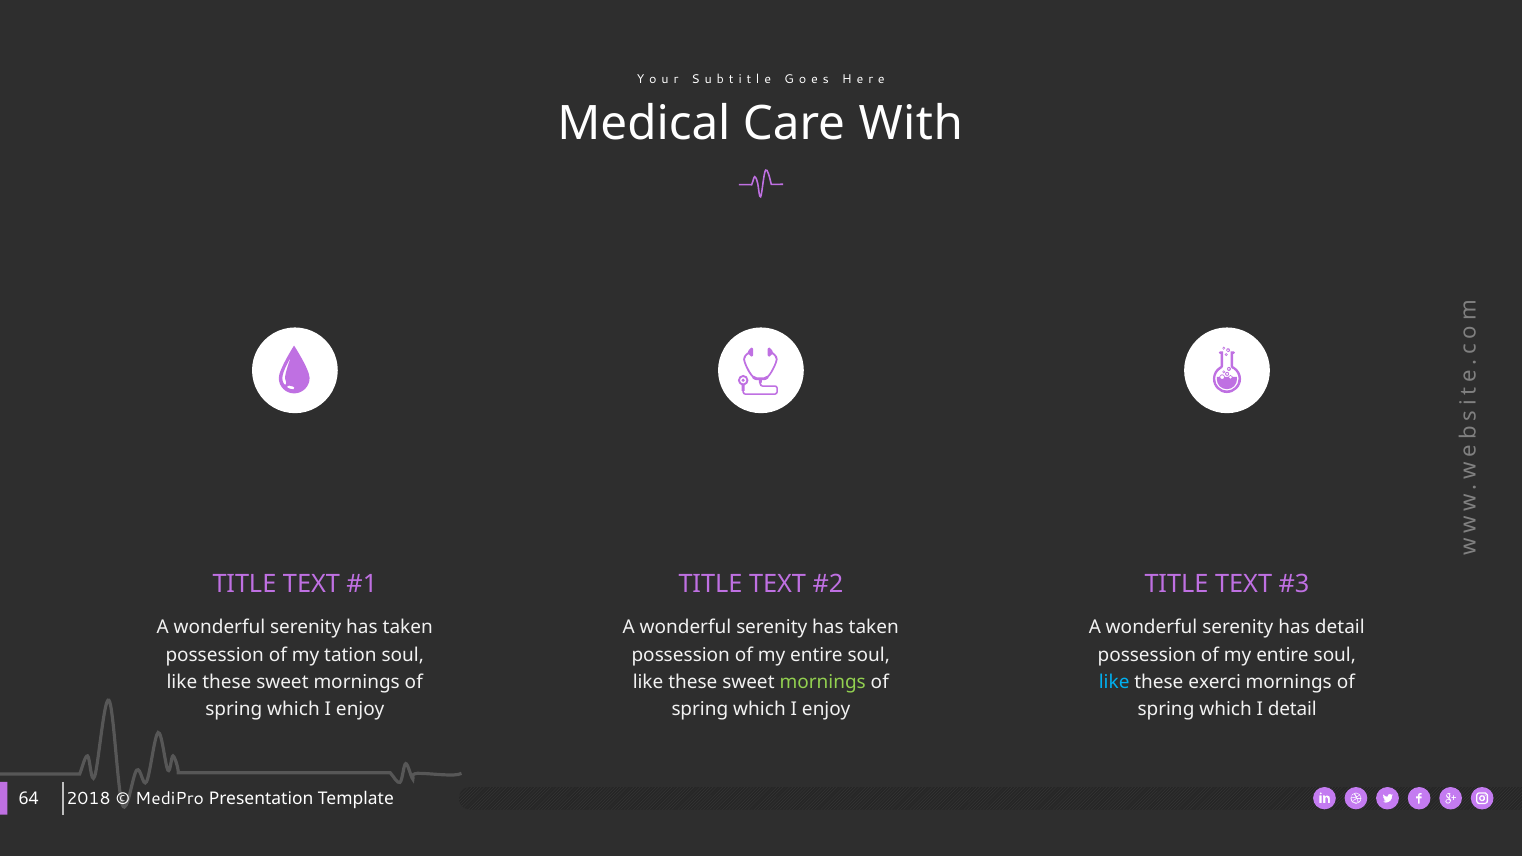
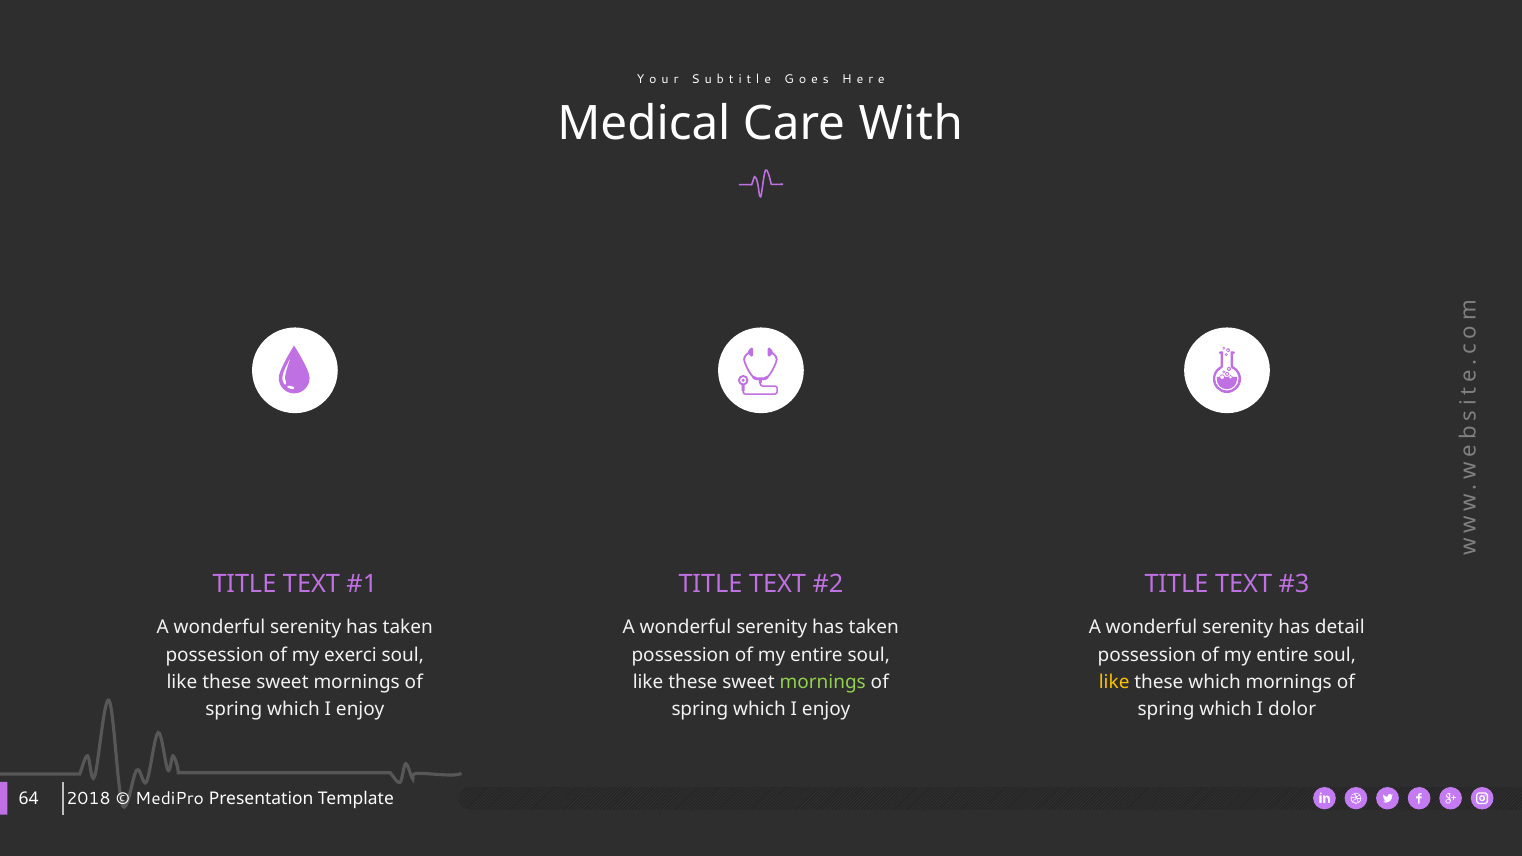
tation: tation -> exerci (350, 655)
like colour: light blue -> yellow (1114, 682)
these exerci: exerci -> which (1215, 682)
I detail: detail -> dolor (1292, 710)
